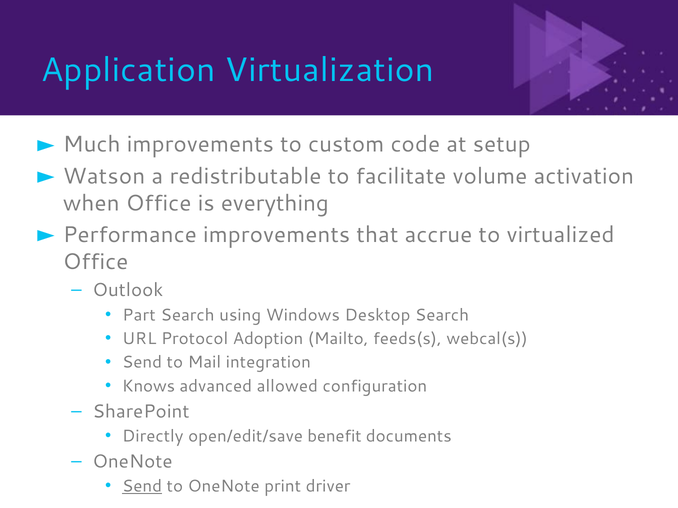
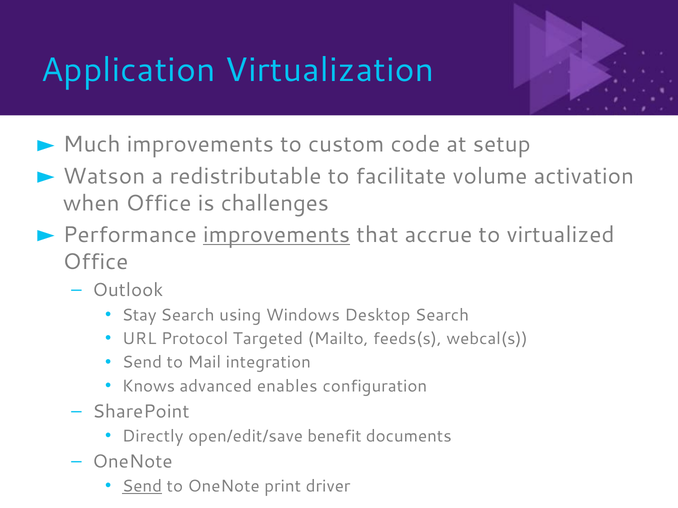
everything: everything -> challenges (275, 203)
improvements underline: none -> present (277, 235)
Part: Part -> Stay (139, 315)
Adoption: Adoption -> Targeted (268, 339)
allowed: allowed -> enables (287, 386)
